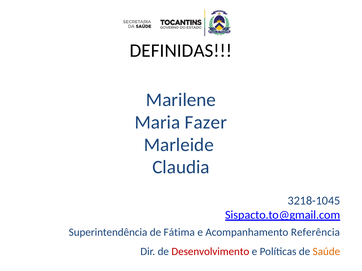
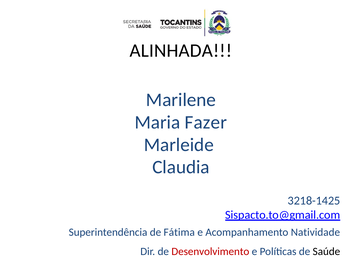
DEFINIDAS: DEFINIDAS -> ALINHADA (181, 51)
3218-1045: 3218-1045 -> 3218-1425 (314, 201)
Referência: Referência -> Natividade (315, 233)
Saúde colour: orange -> black (326, 252)
